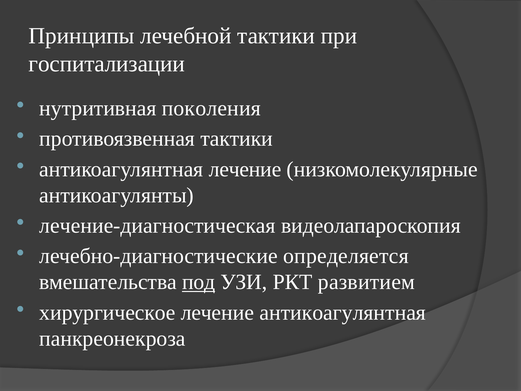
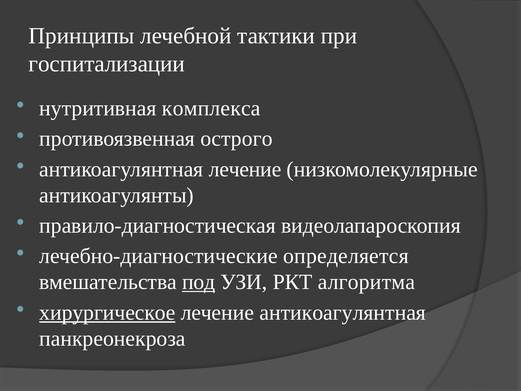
поколения: поколения -> комплекса (211, 108)
противоязвенная тактики: тактики -> острого (237, 139)
лечение-диагностическая: лечение-диагностическая -> правило-диагностическая (157, 226)
развитием: развитием -> алгоритма (366, 282)
хирургическое underline: none -> present (107, 312)
